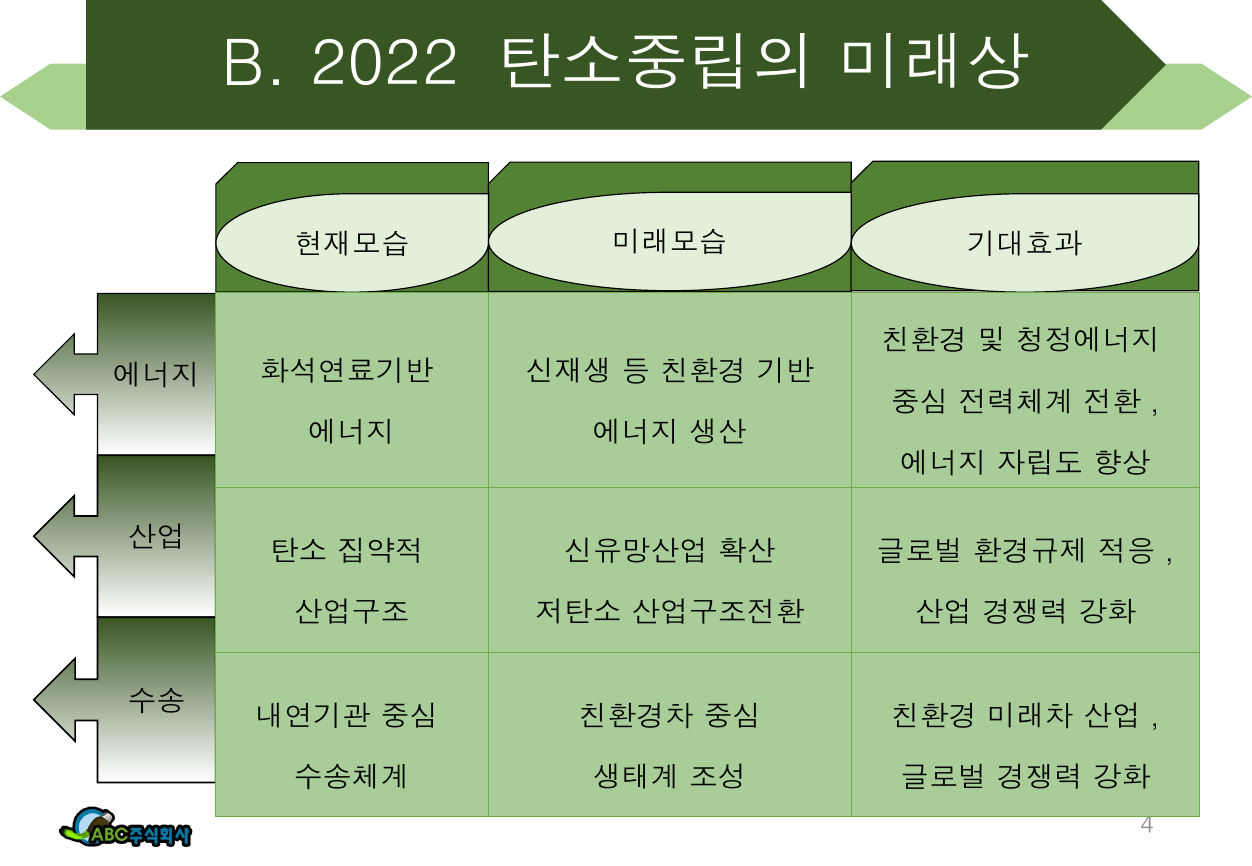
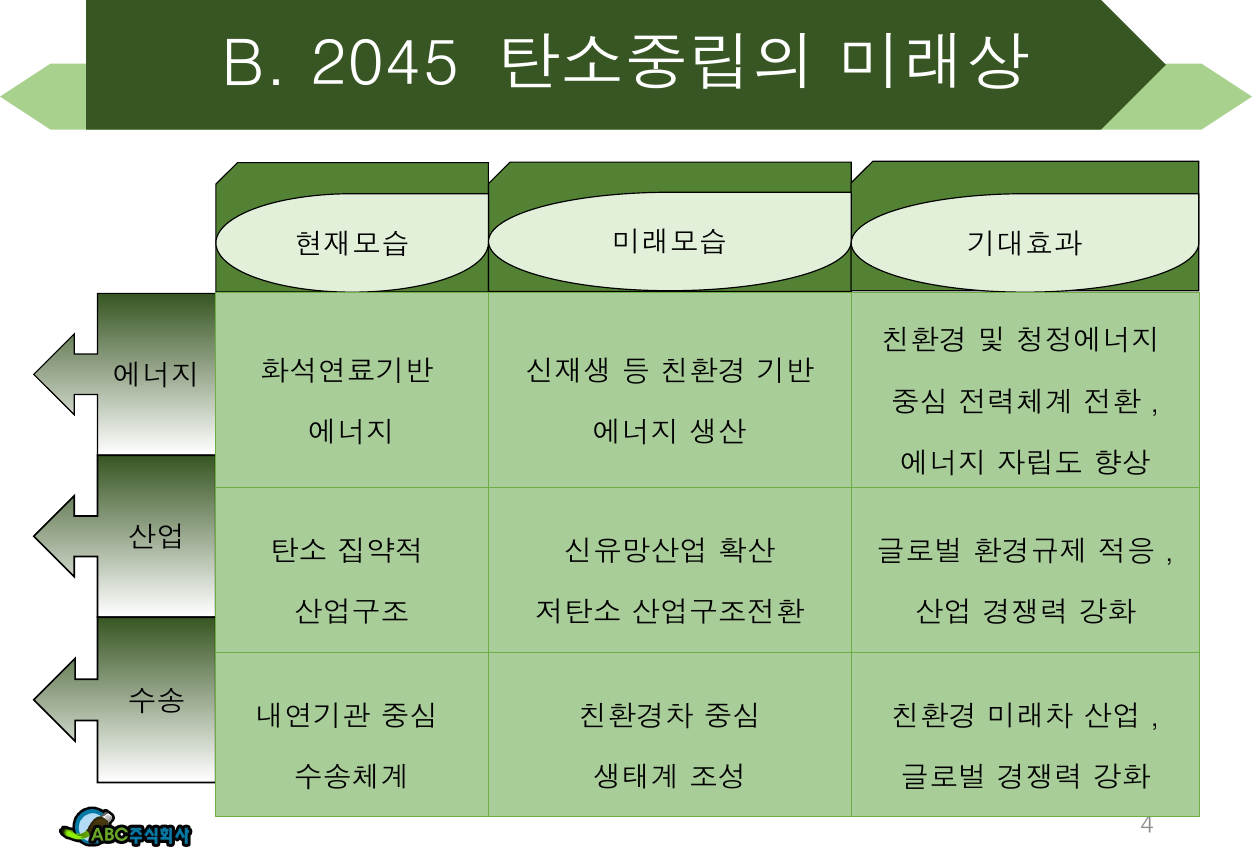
2022: 2022 -> 2045 (385, 64)
